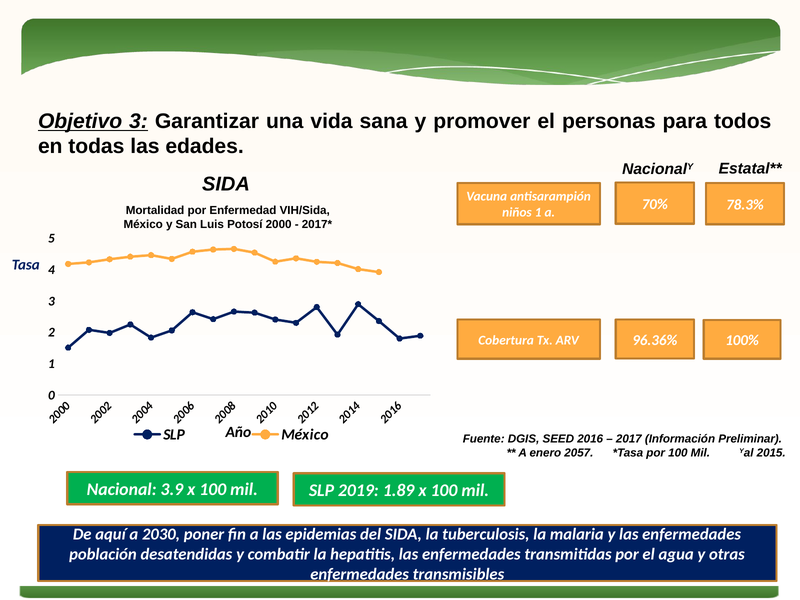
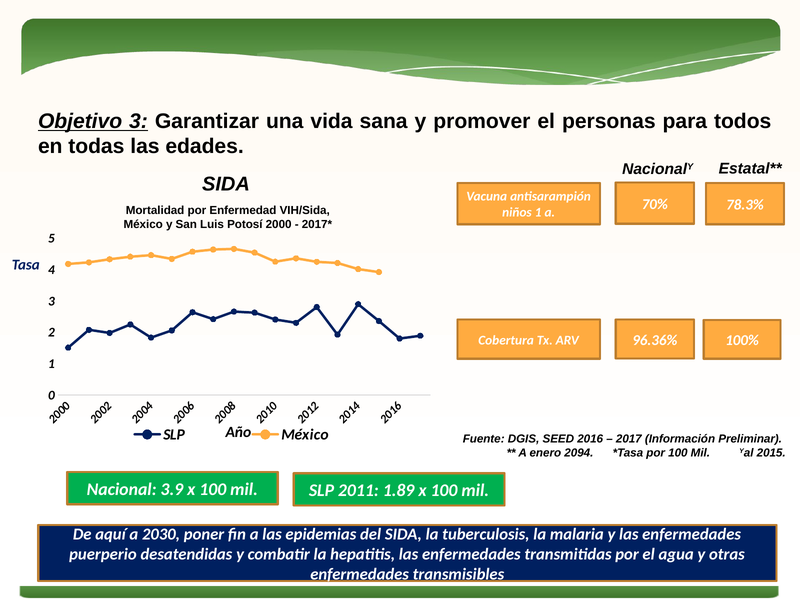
2057: 2057 -> 2094 (579, 453)
2019: 2019 -> 2011 (358, 491)
población: población -> puerperio (103, 554)
